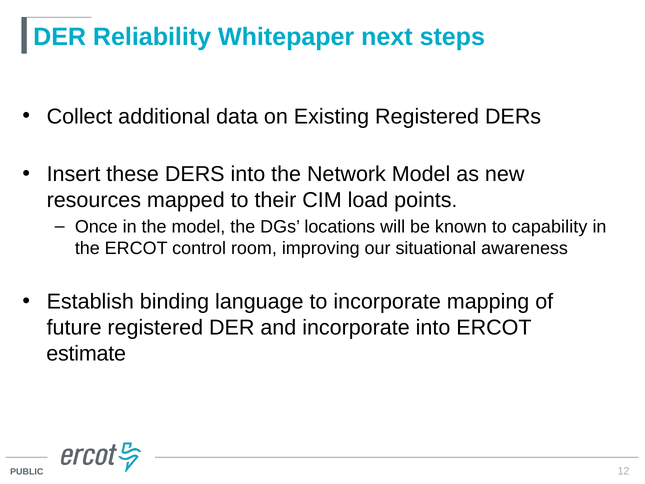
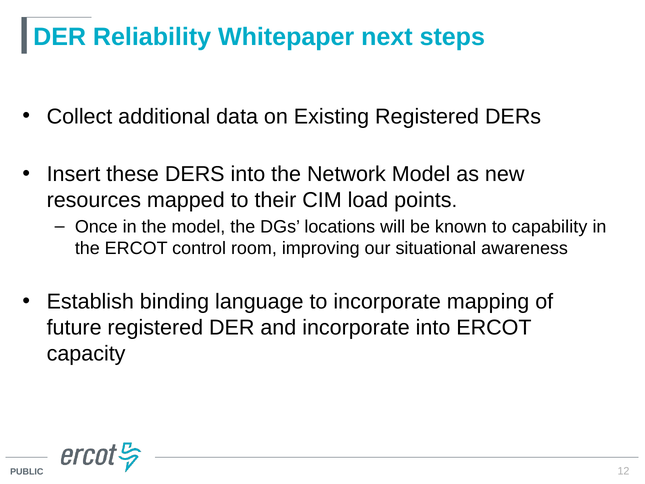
estimate: estimate -> capacity (86, 353)
